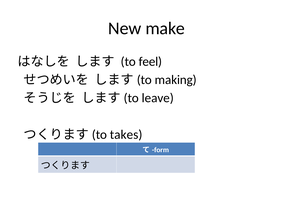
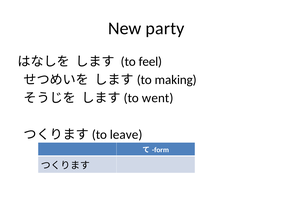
make: make -> party (165, 28)
leave: leave -> went (158, 98)
takes: takes -> leave (126, 134)
